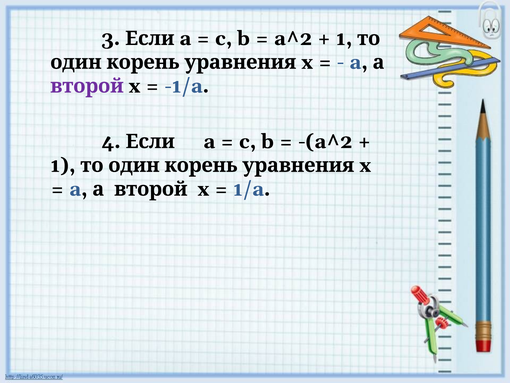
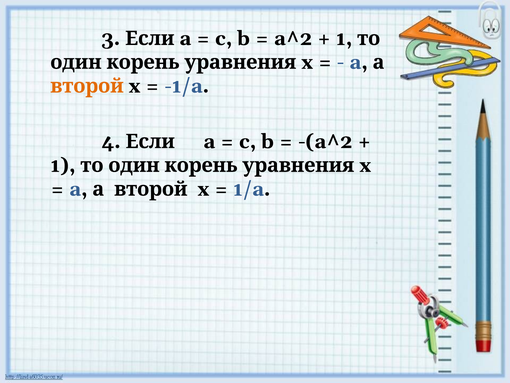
второй colour: purple -> orange (87, 86)
